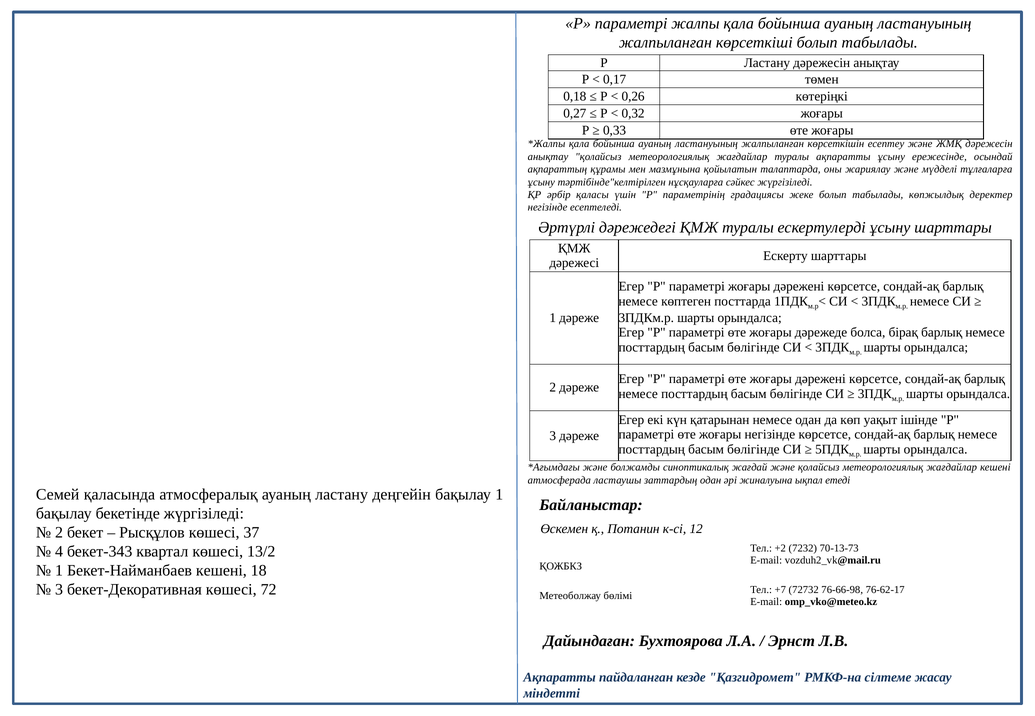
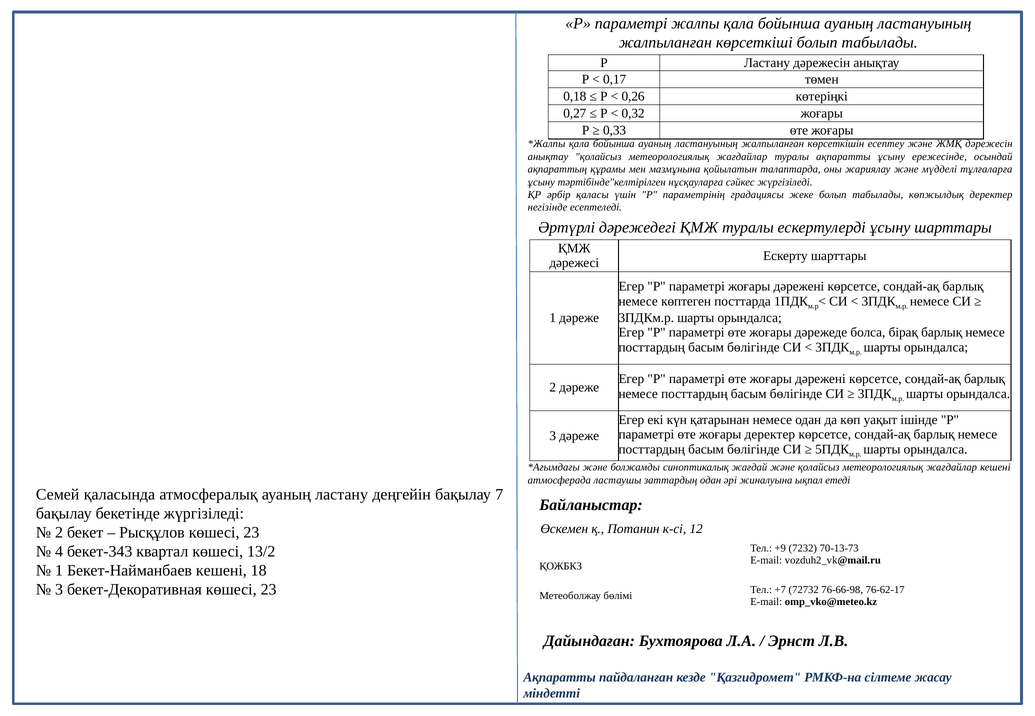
жоғары негізінде: негізінде -> деректер (770, 435)
бақылау 1: 1 -> 7 (499, 495)
Рысқұлов көшесі 37: 37 -> 23 (251, 533)
+2: +2 -> +9 (780, 549)
бекет-Декоративная көшесі 72: 72 -> 23 (269, 590)
